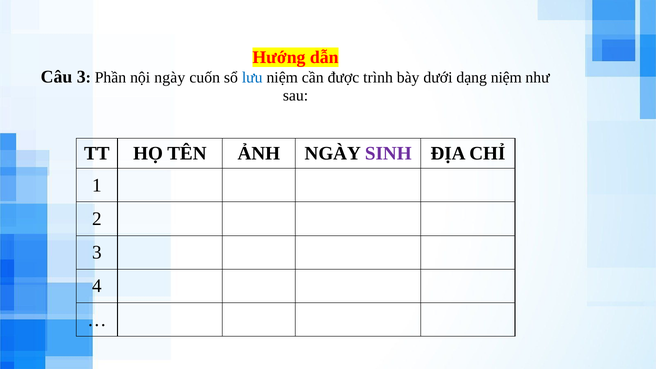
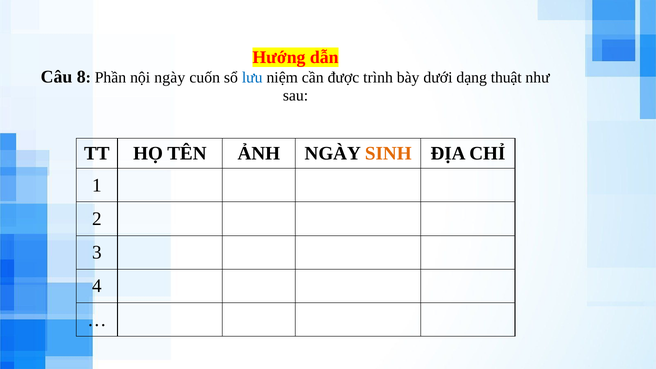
Câu 3: 3 -> 8 (81, 77)
dạng niệm: niệm -> thuật (506, 78)
SINH colour: purple -> orange (388, 154)
